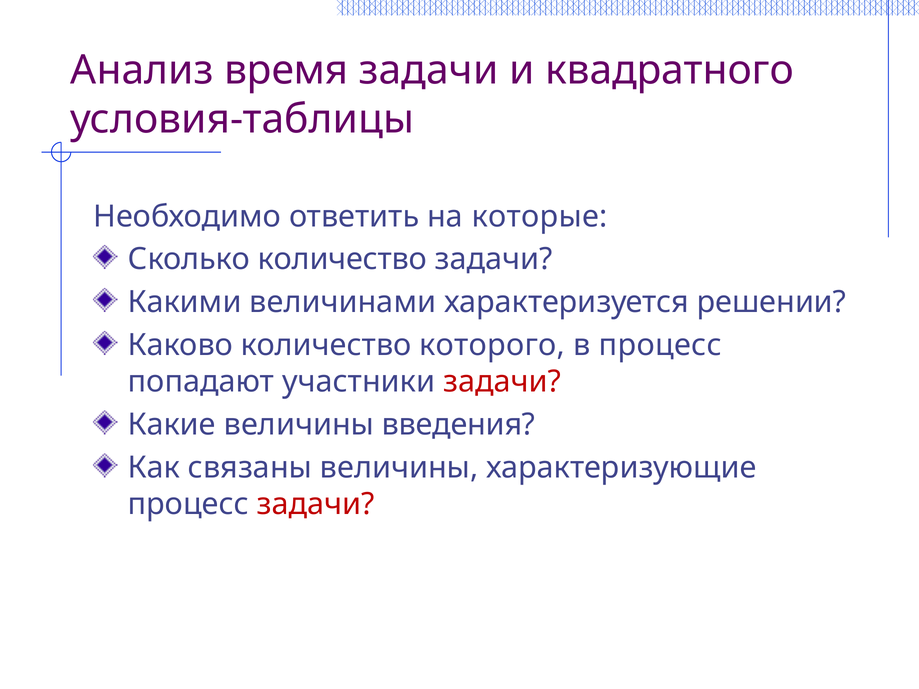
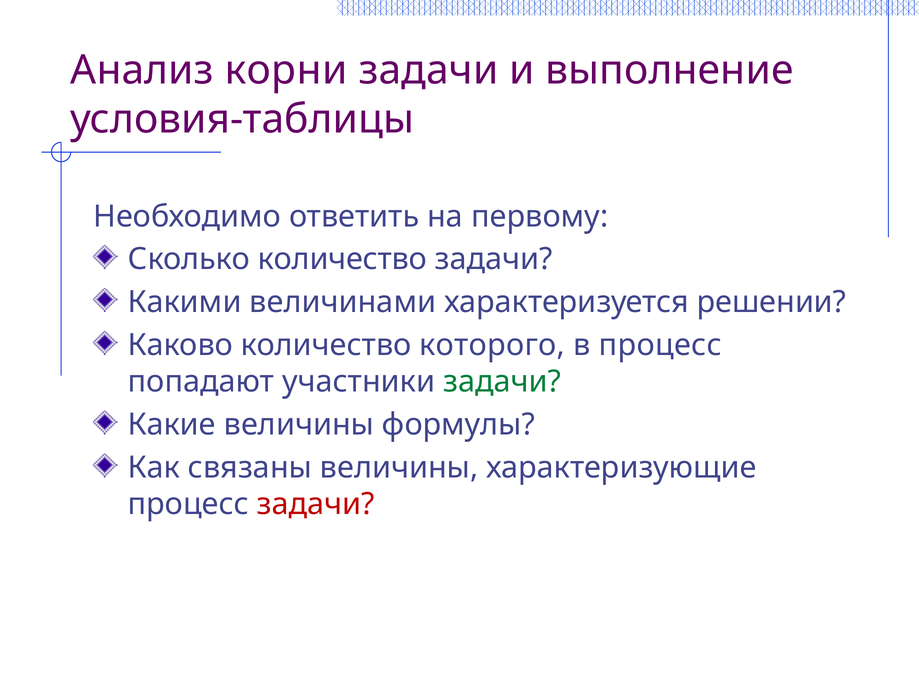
время: время -> корни (286, 70)
квадратного: квадратного -> выполнение (669, 70)
которые: которые -> первому (540, 217)
задачи colour: red -> green (502, 382)
введения: введения -> формулы (458, 425)
